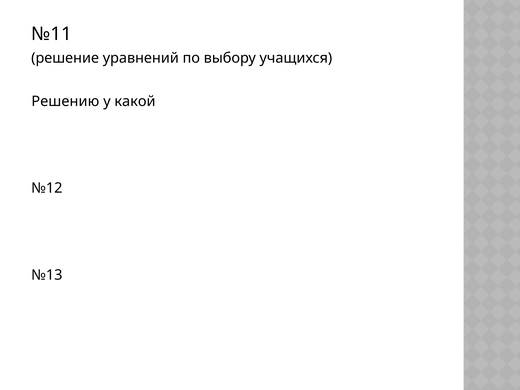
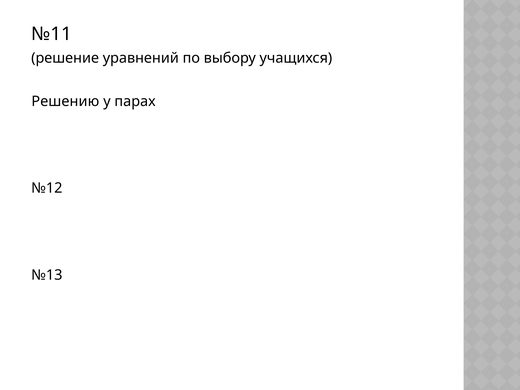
какой: какой -> парах (135, 101)
